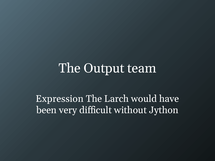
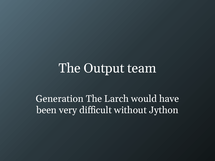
Expression: Expression -> Generation (60, 99)
